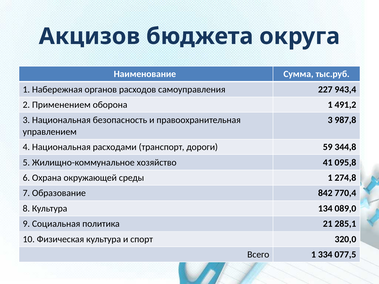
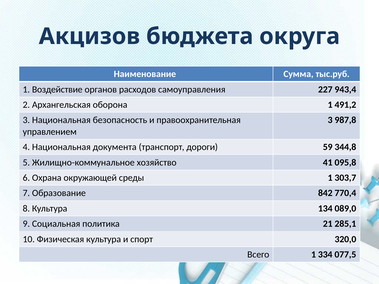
Набережная: Набережная -> Воздействие (57, 89)
Применением: Применением -> Архангельская (61, 105)
расходами: расходами -> документа (115, 147)
274,8: 274,8 -> 303,7 (345, 178)
